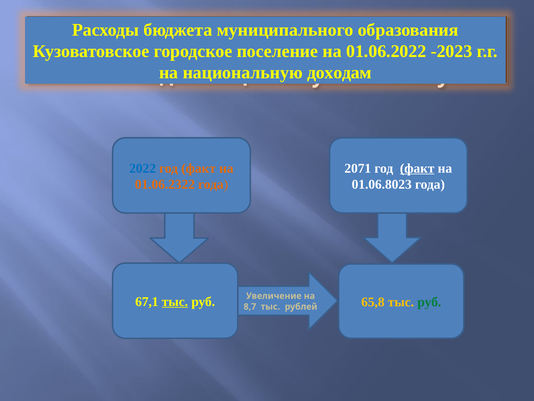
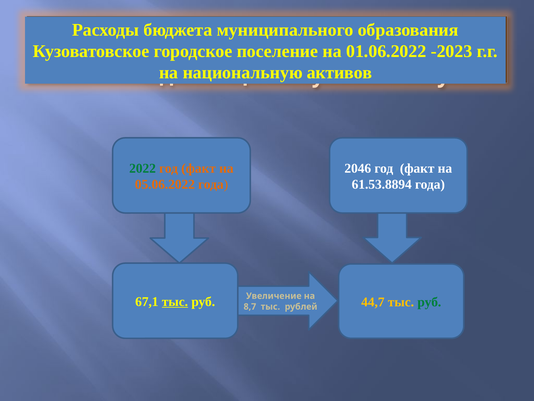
доходам: доходам -> активов (339, 73)
2022 colour: blue -> green (143, 168)
2071: 2071 -> 2046 (358, 168)
факт underline: present -> none (417, 168)
01.06.2322: 01.06.2322 -> 05.06.2022 (165, 184)
01.06.8023: 01.06.8023 -> 61.53.8894 (382, 184)
65,8: 65,8 -> 44,7 (373, 302)
